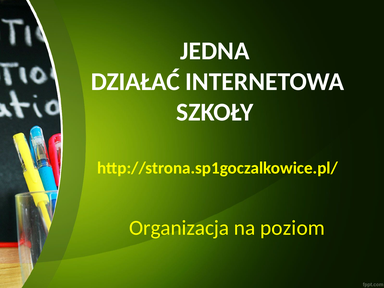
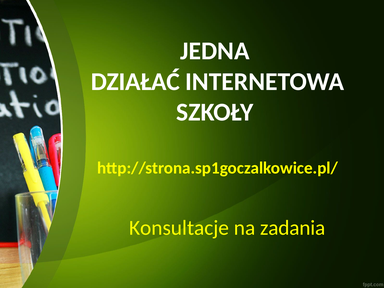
Organizacja: Organizacja -> Konsultacje (179, 228)
poziom: poziom -> zadania (293, 228)
